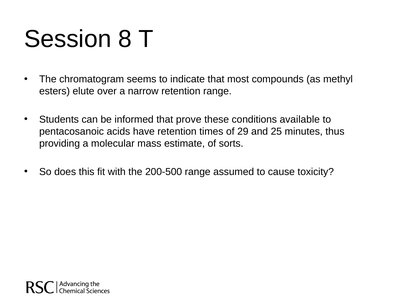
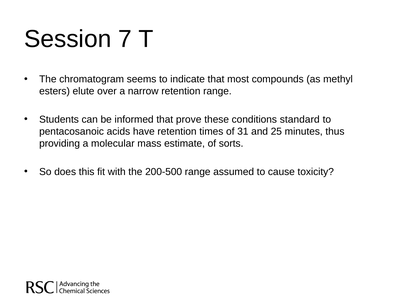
8: 8 -> 7 (125, 39)
available: available -> standard (300, 119)
29: 29 -> 31 (243, 131)
